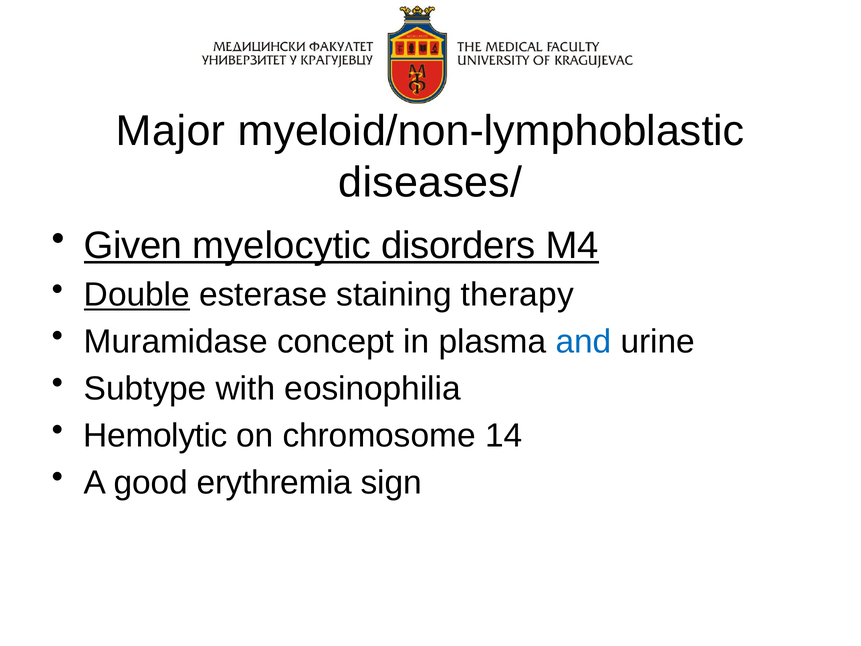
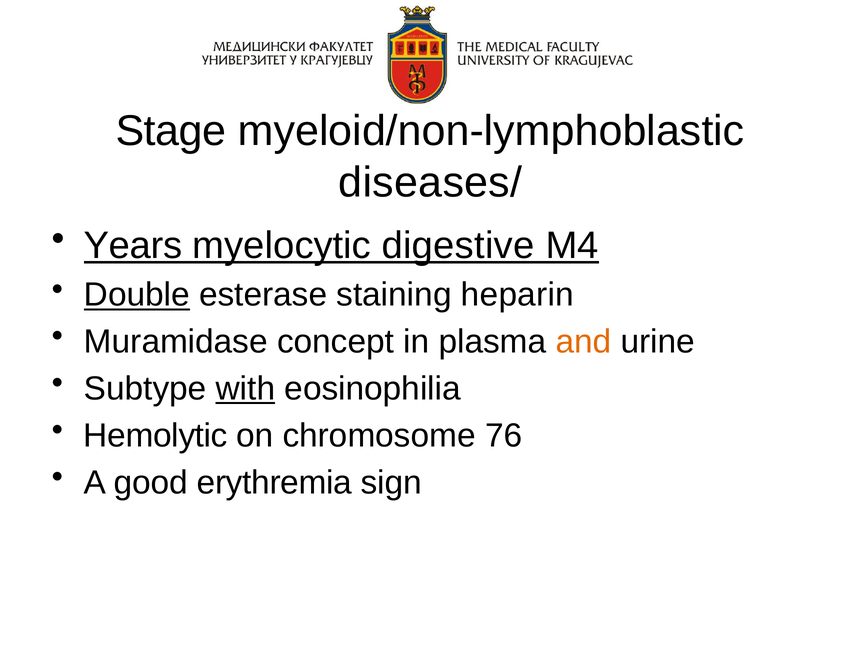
Major: Major -> Stage (171, 131)
Given: Given -> Years (133, 245)
disorders: disorders -> digestive (458, 245)
therapy: therapy -> heparin (517, 295)
and colour: blue -> orange (583, 342)
with underline: none -> present (245, 389)
14: 14 -> 76 (504, 436)
